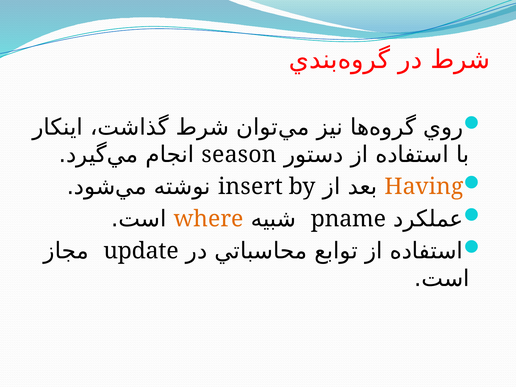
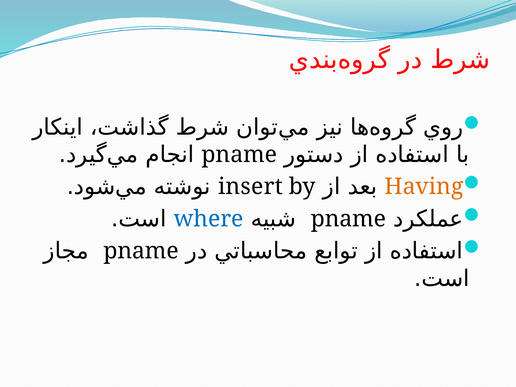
season: season -> pname (239, 155)
where colour: orange -> blue (209, 219)
update: update -> pname (141, 251)
